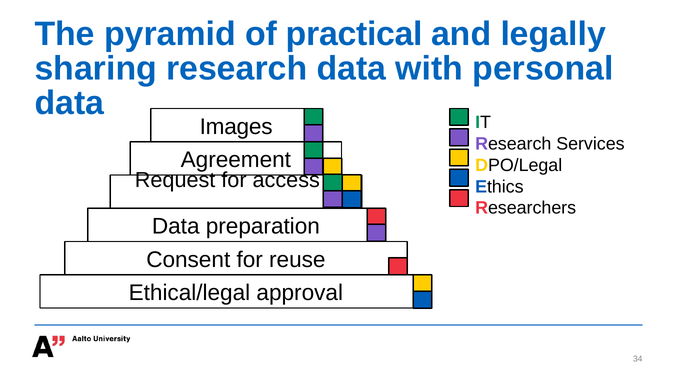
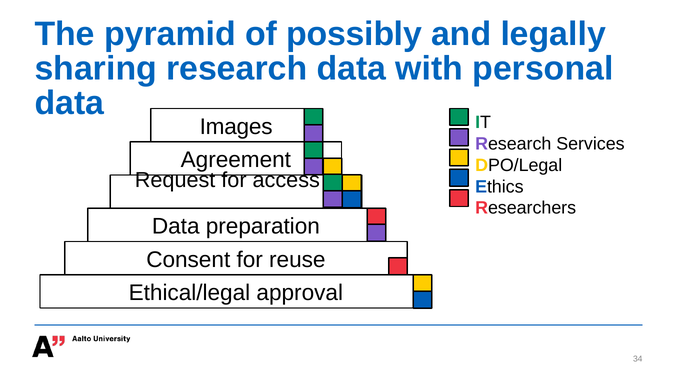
practical: practical -> possibly (354, 34)
